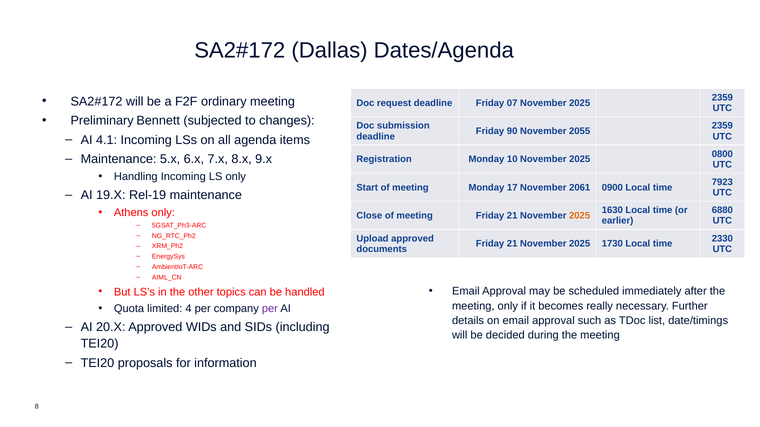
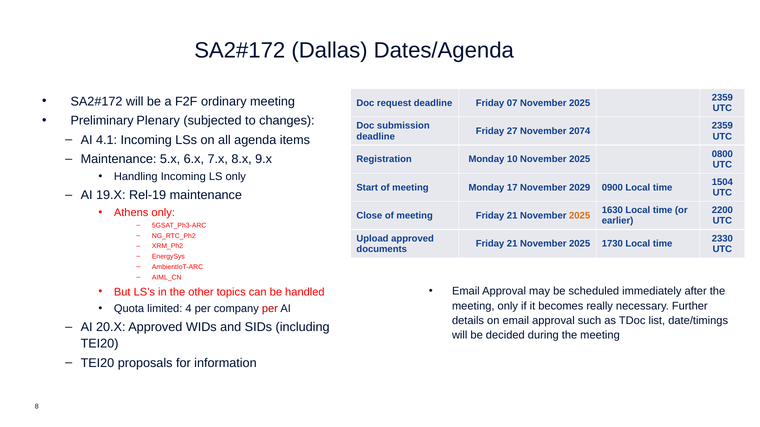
Bennett: Bennett -> Plenary (158, 121)
90: 90 -> 27 (512, 131)
2055: 2055 -> 2074 (580, 131)
7923: 7923 -> 1504 (722, 182)
2061: 2061 -> 2029 (580, 188)
6880: 6880 -> 2200 (722, 210)
per colour: purple -> red (270, 309)
